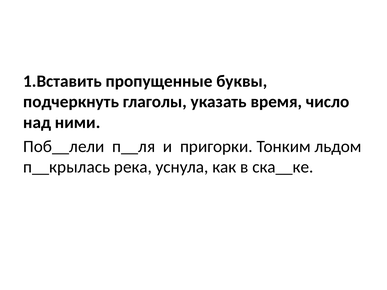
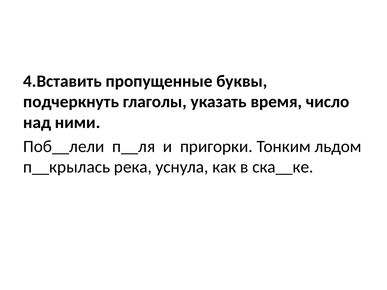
1.Вставить: 1.Вставить -> 4.Вставить (63, 81)
